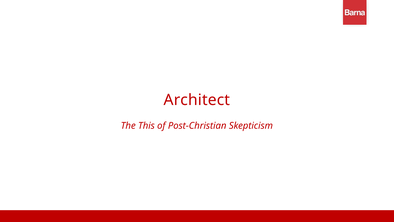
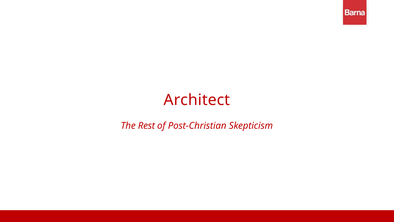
This: This -> Rest (146, 126)
